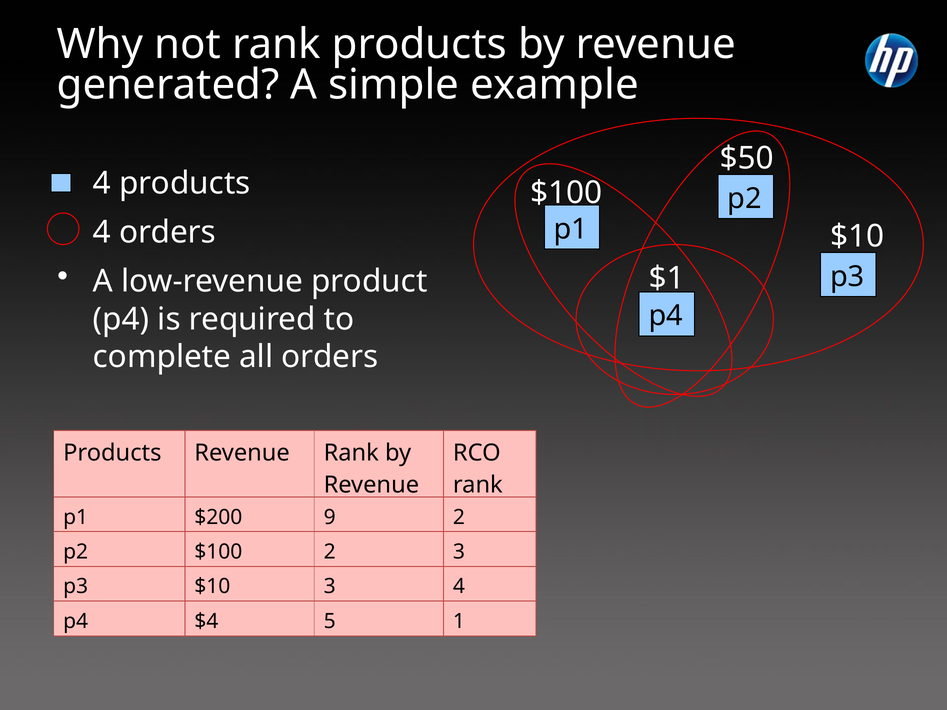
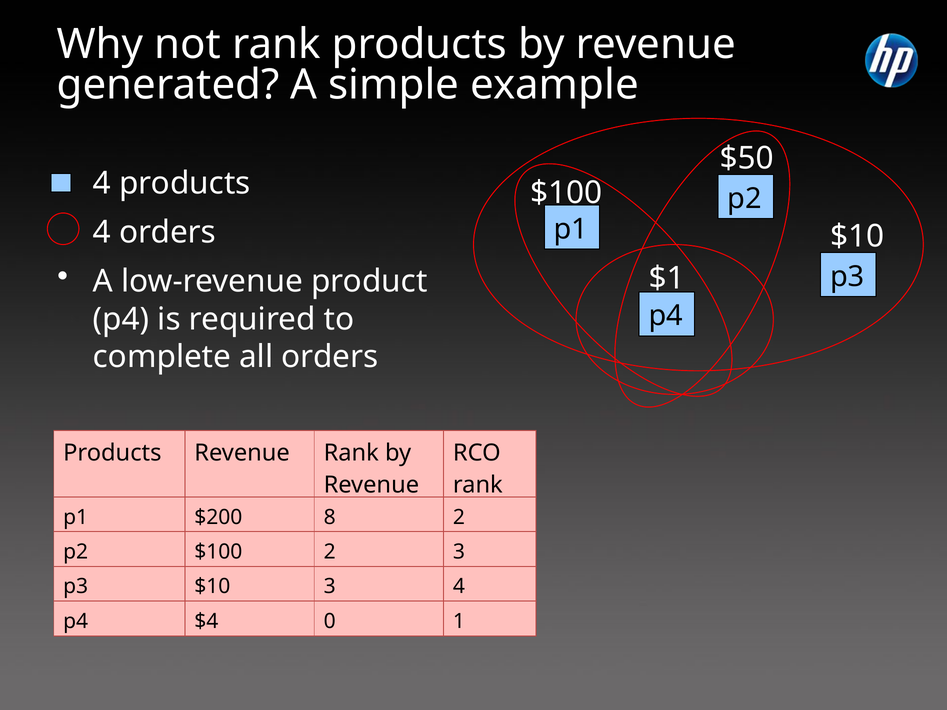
9: 9 -> 8 (330, 517)
5: 5 -> 0 (330, 622)
